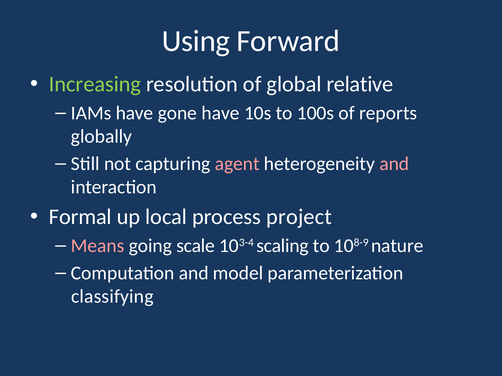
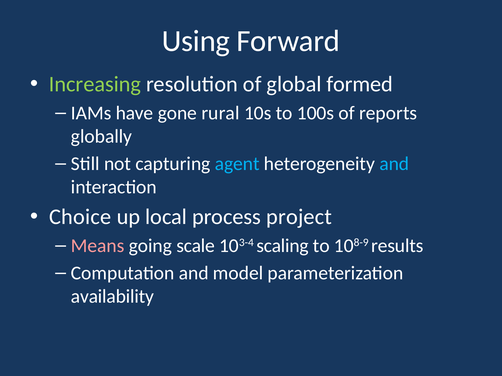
relative: relative -> formed (360, 84)
gone have: have -> rural (220, 113)
agent colour: pink -> light blue (237, 164)
and colour: pink -> light blue (394, 164)
Formal: Formal -> Choice (80, 217)
nature: nature -> results (397, 246)
classifying: classifying -> availability (112, 297)
